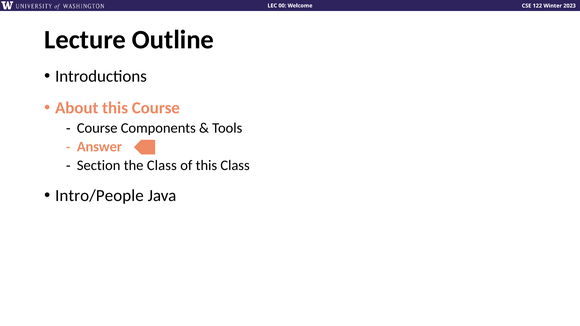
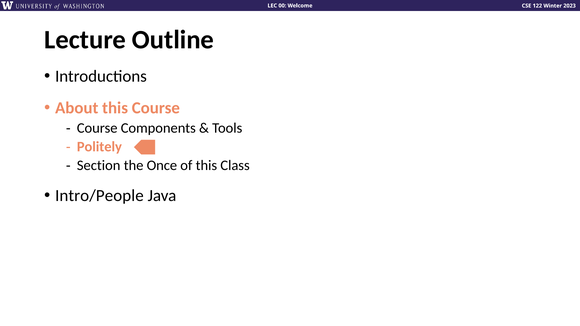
Answer: Answer -> Politely (99, 147)
the Class: Class -> Once (162, 165)
